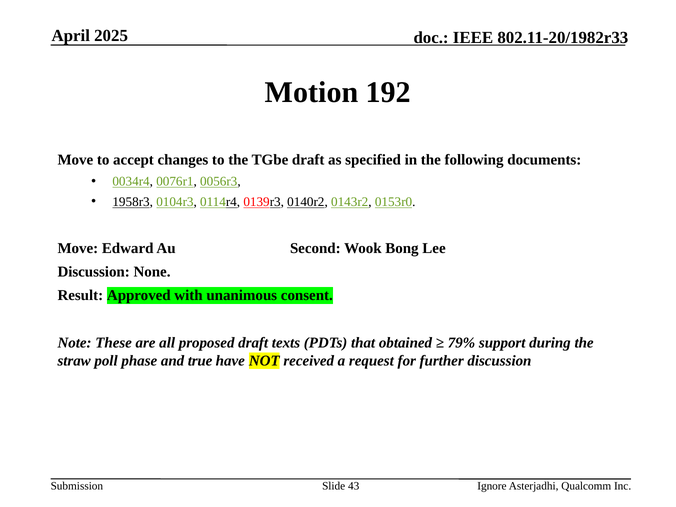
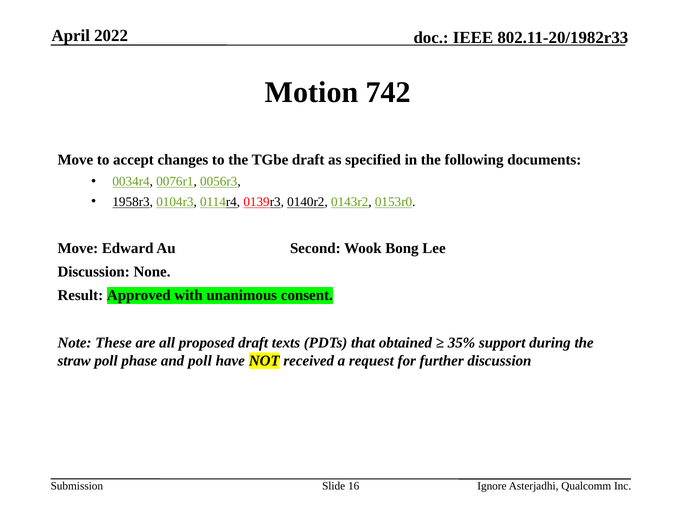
2025: 2025 -> 2022 (111, 36)
192: 192 -> 742 (388, 92)
79%: 79% -> 35% (462, 343)
and true: true -> poll (200, 361)
43: 43 -> 16 (354, 486)
